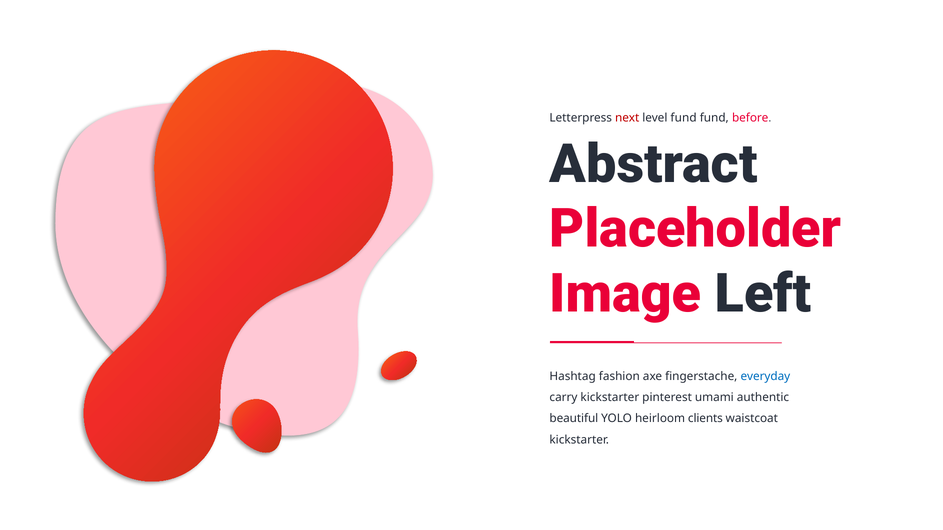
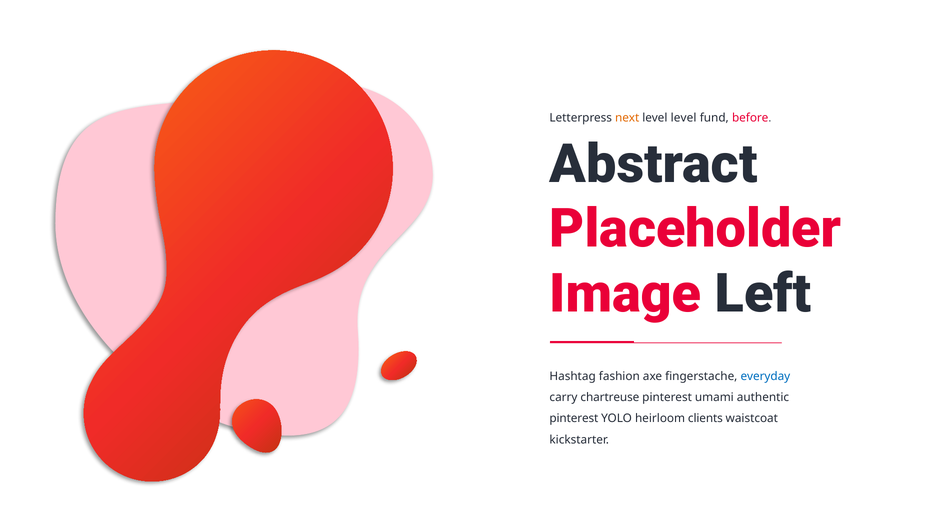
next colour: red -> orange (627, 118)
level fund: fund -> level (684, 118)
carry kickstarter: kickstarter -> chartreuse (610, 398)
beautiful: beautiful -> pinterest (574, 419)
